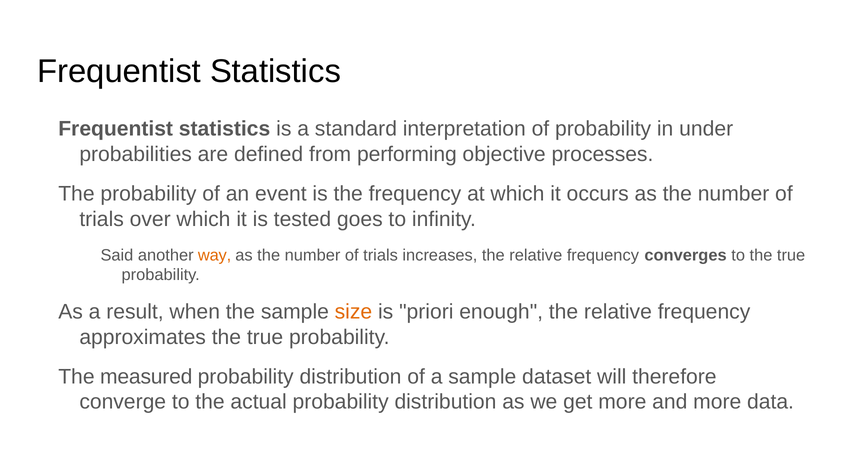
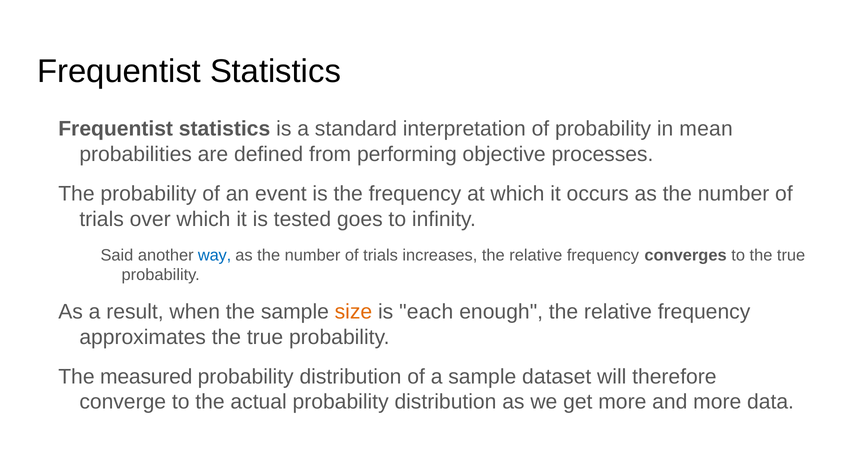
under: under -> mean (706, 129)
way colour: orange -> blue (215, 255)
priori: priori -> each (426, 312)
